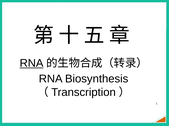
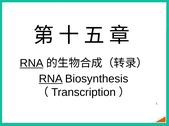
RNA underline: none -> present (51, 79)
